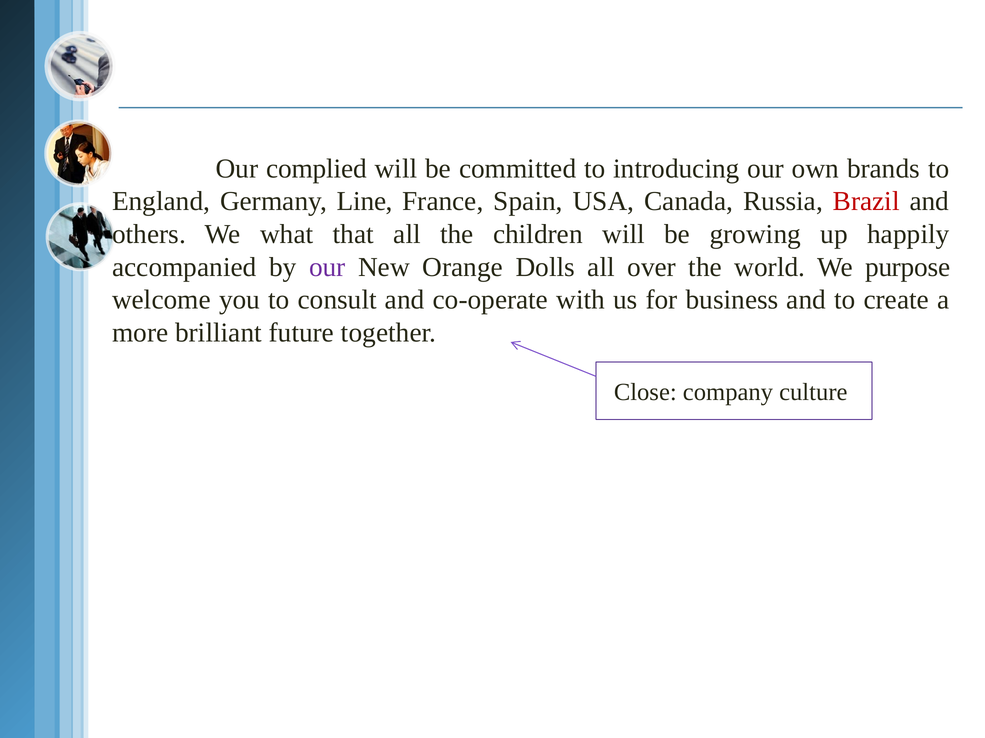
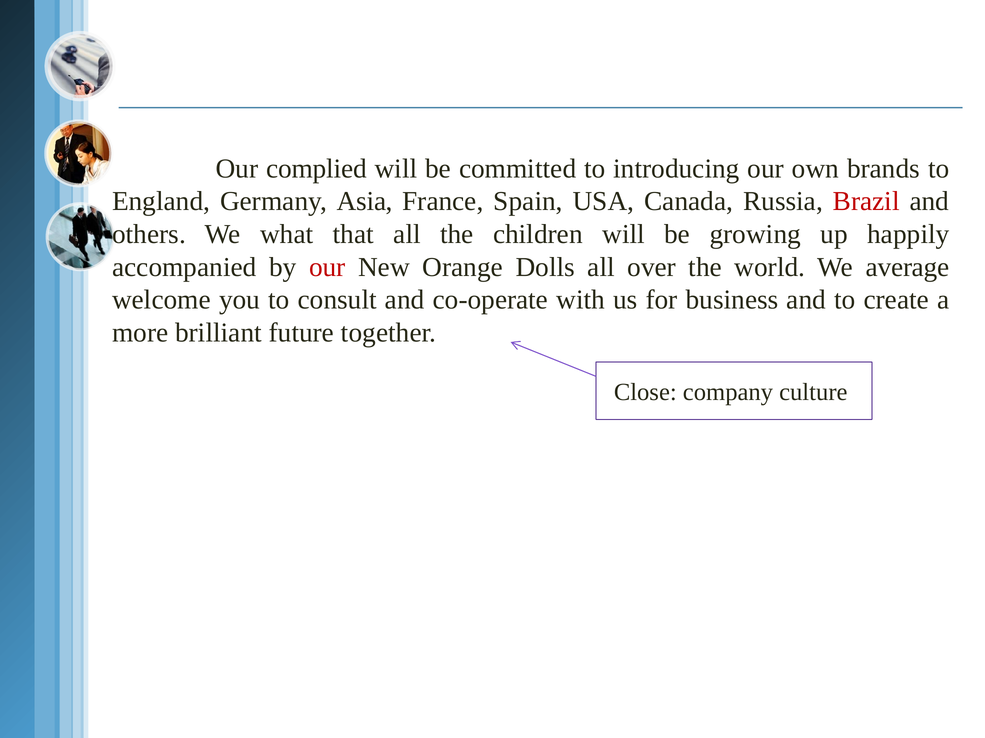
Line: Line -> Asia (365, 202)
our colour: purple -> red (327, 267)
purpose: purpose -> average (908, 267)
